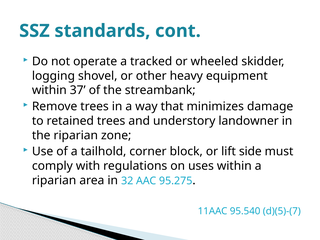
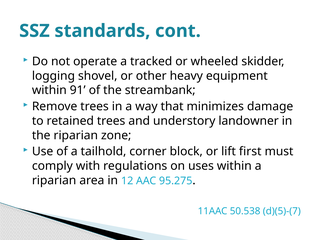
37: 37 -> 91 (78, 90)
side: side -> first (250, 151)
32: 32 -> 12 (127, 181)
95.540: 95.540 -> 50.538 (245, 211)
